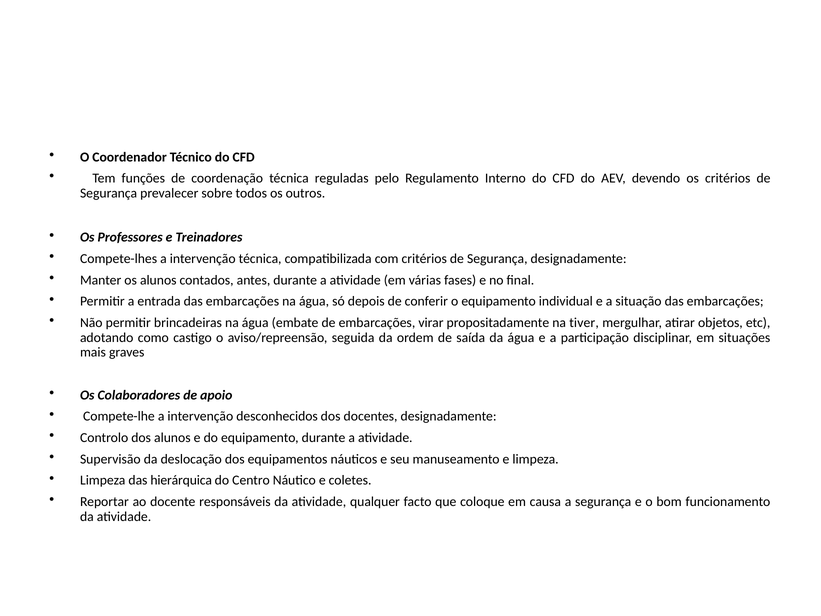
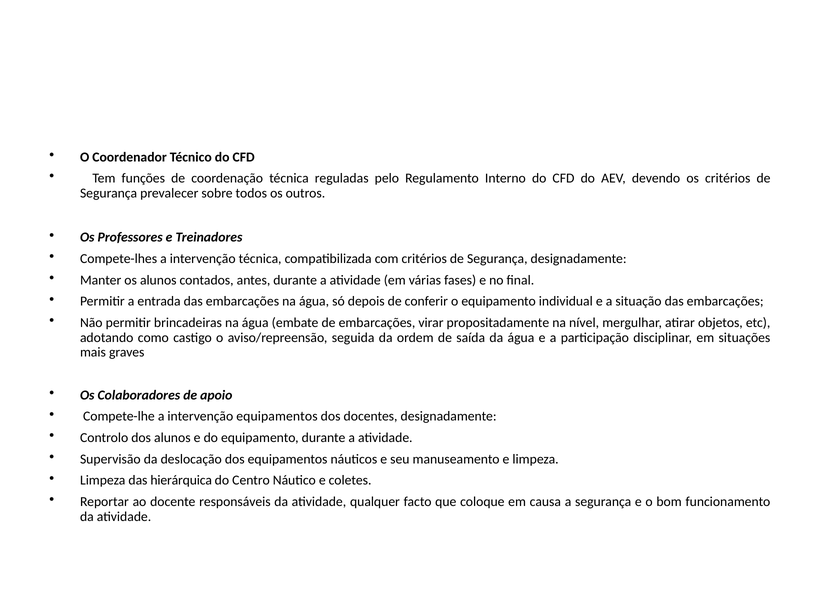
tiver: tiver -> nível (584, 323)
intervenção desconhecidos: desconhecidos -> equipamentos (277, 416)
